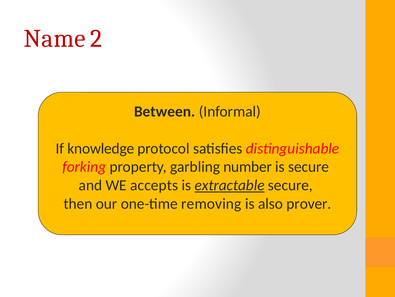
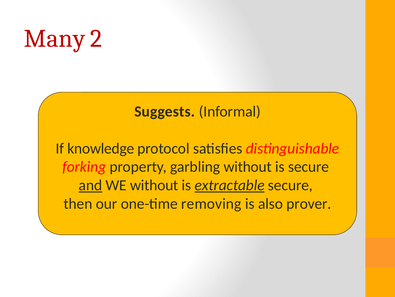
Name: Name -> Many (55, 38)
Between: Between -> Suggests (165, 111)
garbling number: number -> without (248, 166)
and underline: none -> present (90, 185)
WE accepts: accepts -> without (154, 185)
